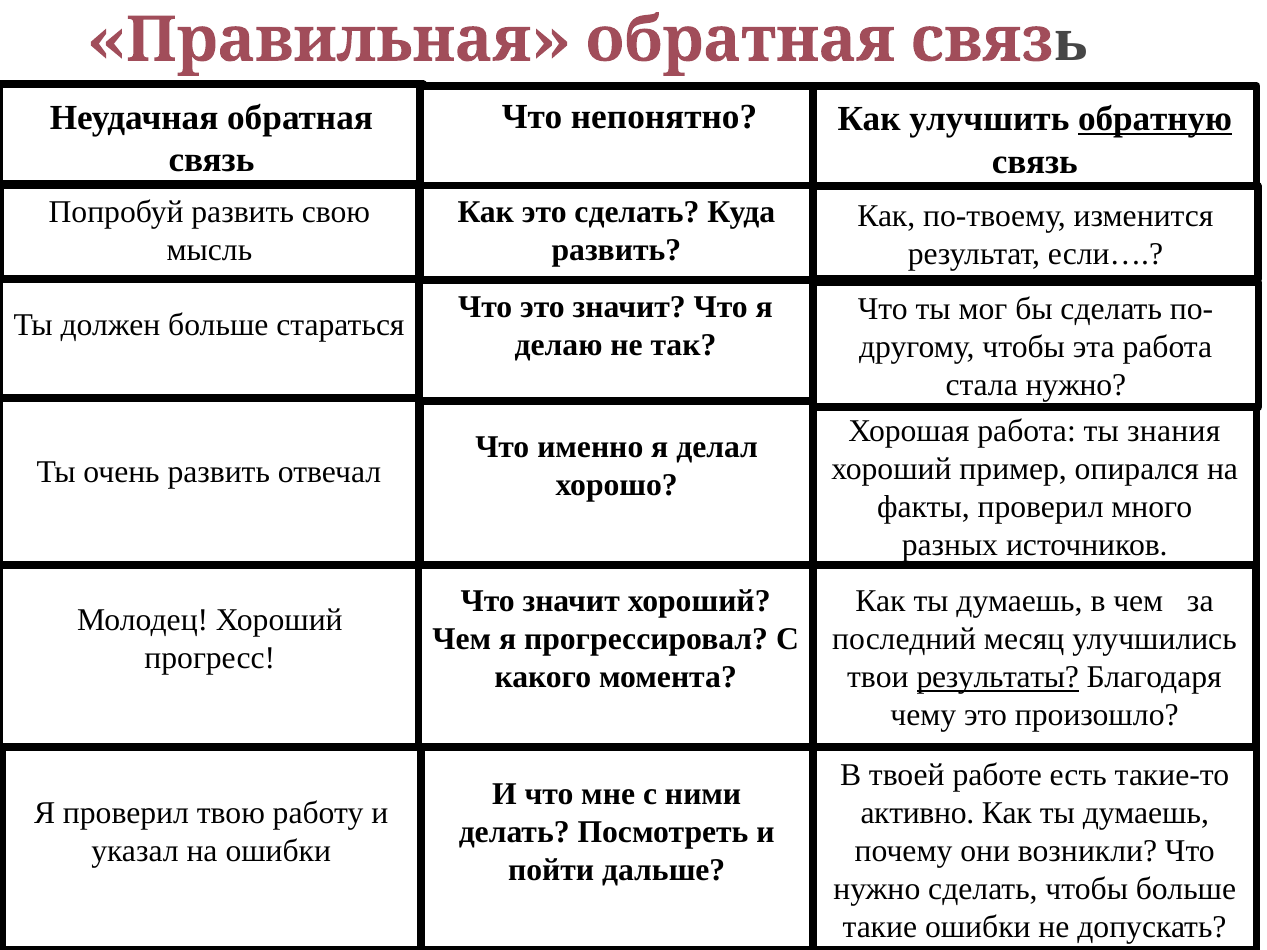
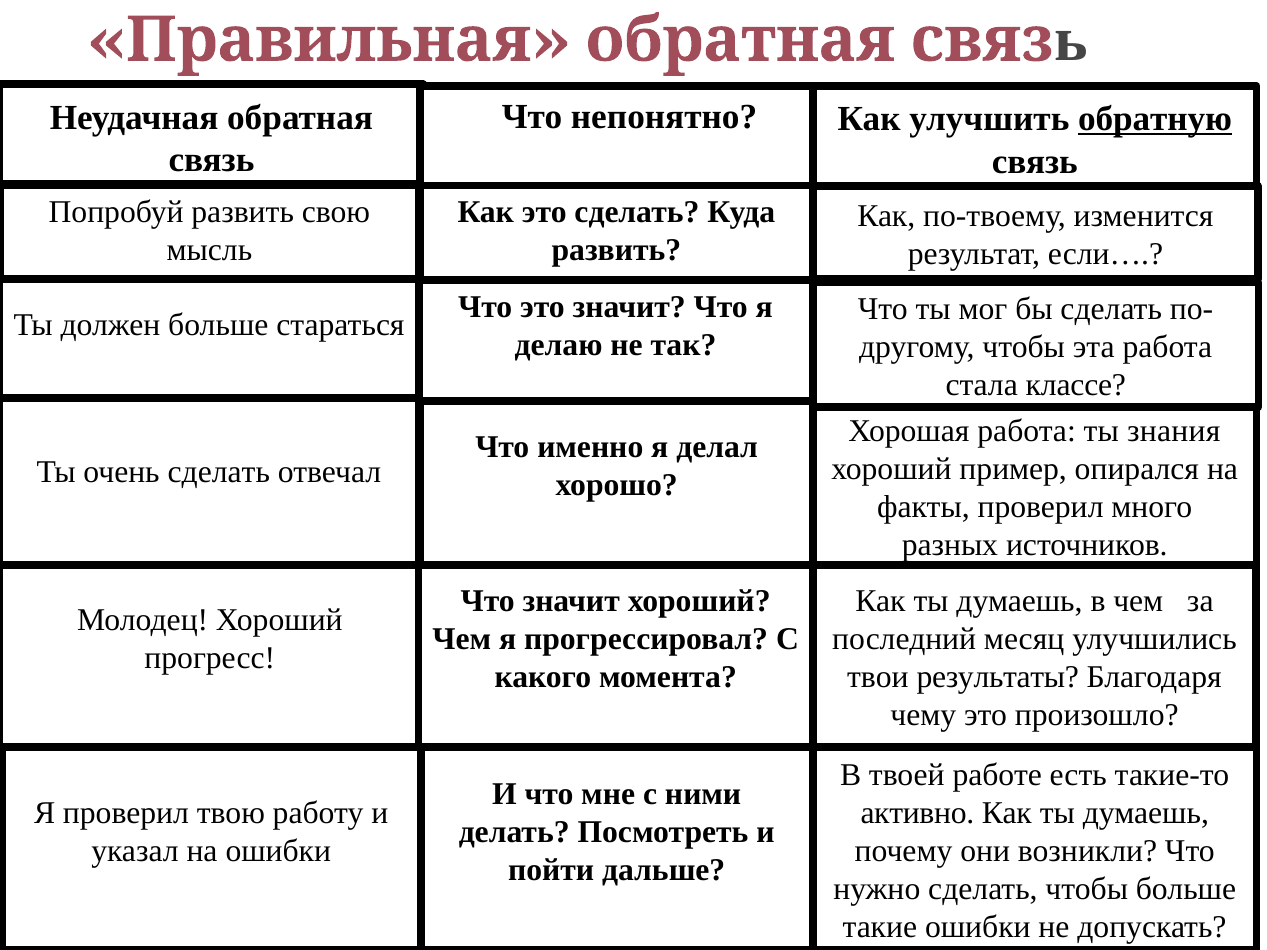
стала нужно: нужно -> классе (1076, 385)
очень развить: развить -> сделать (219, 473)
результаты underline: present -> none (998, 677)
